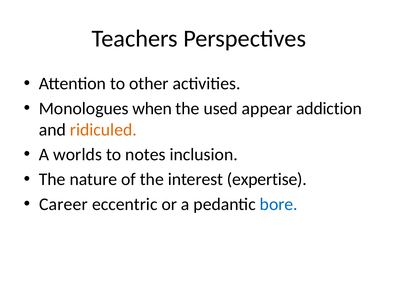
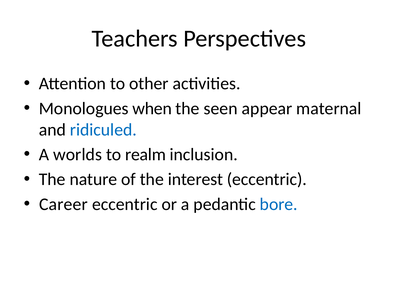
used: used -> seen (221, 108)
addiction: addiction -> maternal (329, 108)
ridiculed colour: orange -> blue (103, 129)
notes: notes -> realm (145, 154)
interest expertise: expertise -> eccentric (267, 179)
